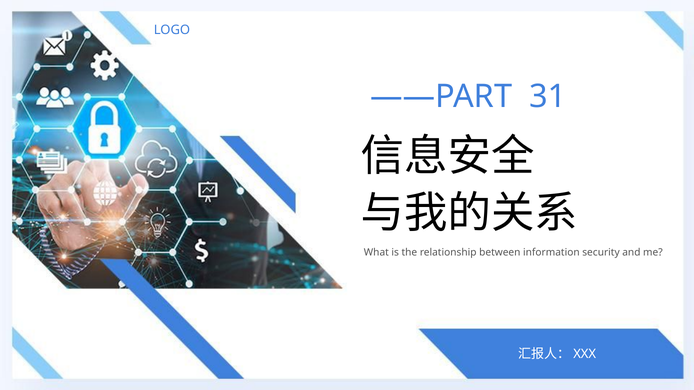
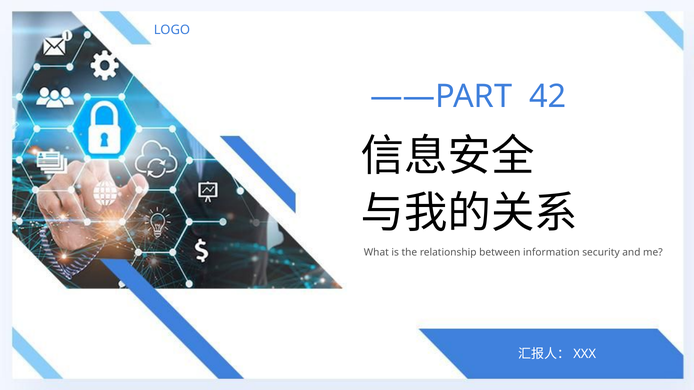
31: 31 -> 42 (548, 96)
